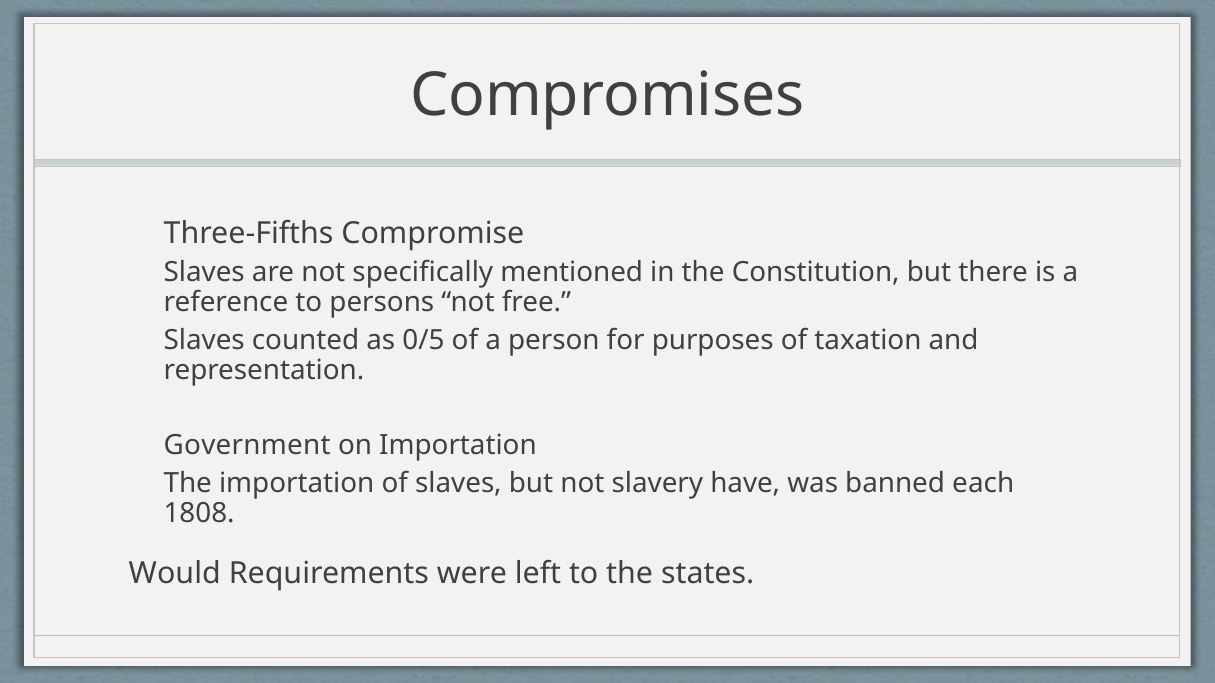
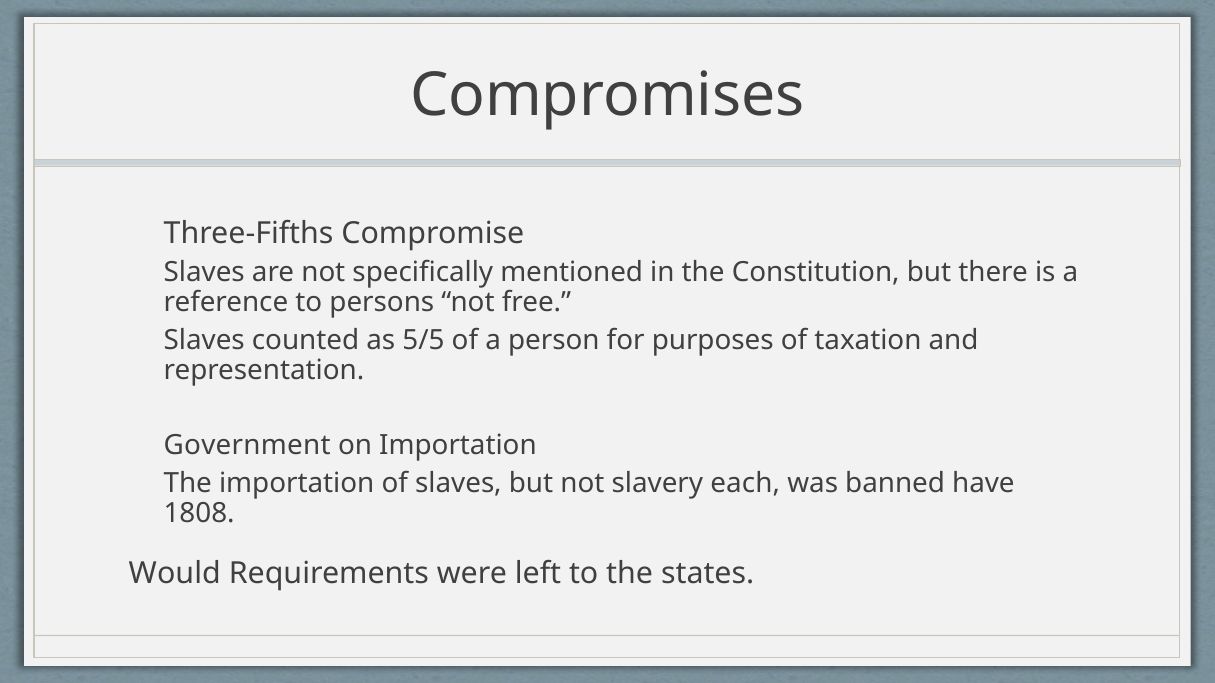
0/5: 0/5 -> 5/5 (423, 340)
have: have -> each (745, 483)
each: each -> have (983, 483)
